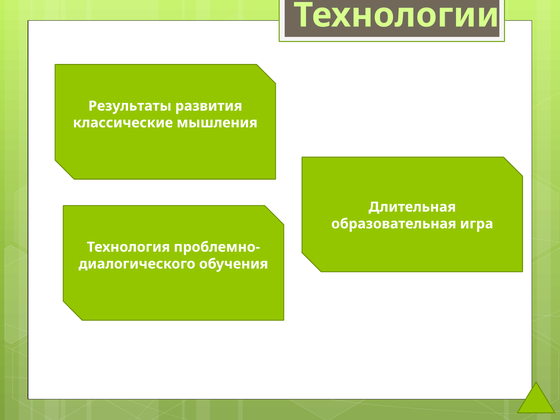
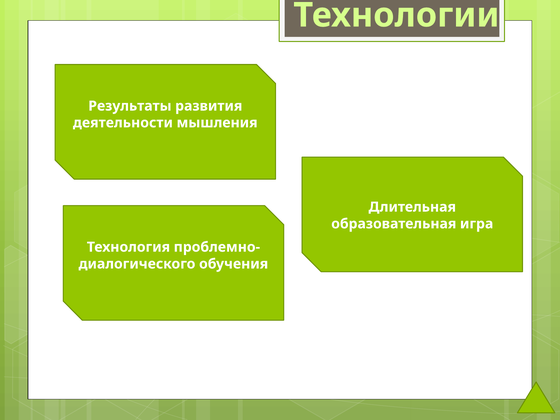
классические: классические -> деятельности (123, 123)
